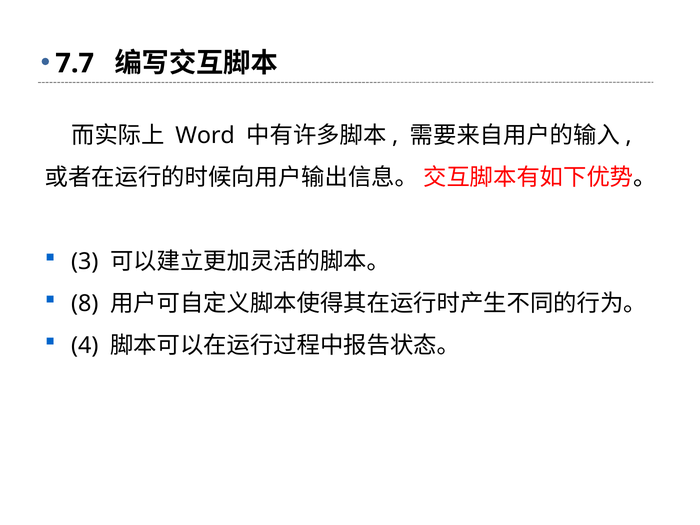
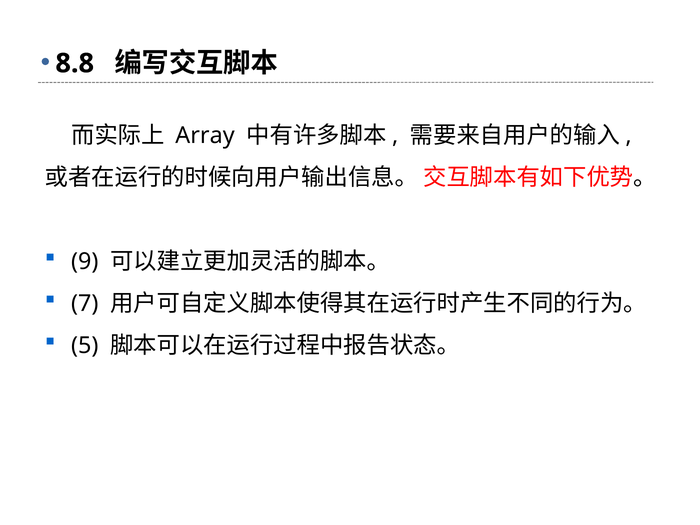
7.7: 7.7 -> 8.8 (75, 63)
Word: Word -> Array (205, 136)
3: 3 -> 9 (85, 262)
8: 8 -> 7 (85, 304)
4: 4 -> 5 (85, 346)
